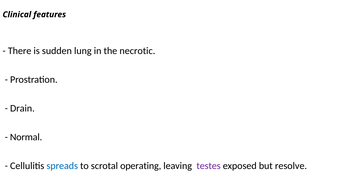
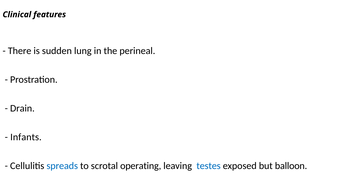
necrotic: necrotic -> perineal (137, 51)
Normal: Normal -> Infants (26, 137)
testes colour: purple -> blue (209, 166)
resolve: resolve -> balloon (291, 166)
